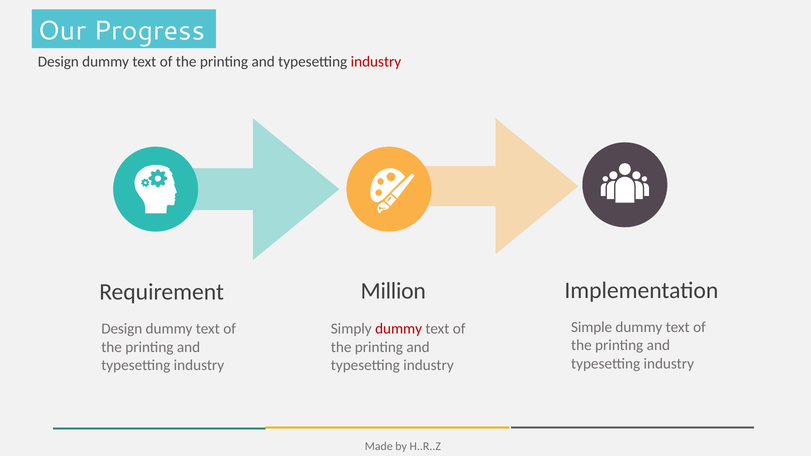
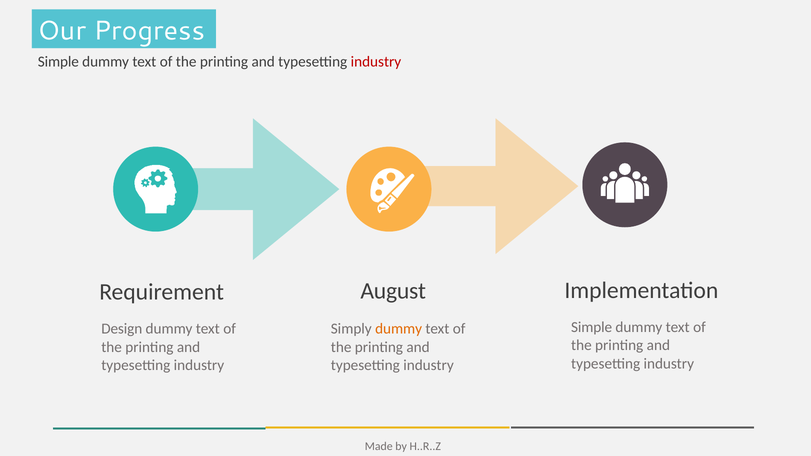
Design: Design -> Simple (58, 62)
Million: Million -> August (393, 291)
dummy colour: red -> orange (399, 329)
